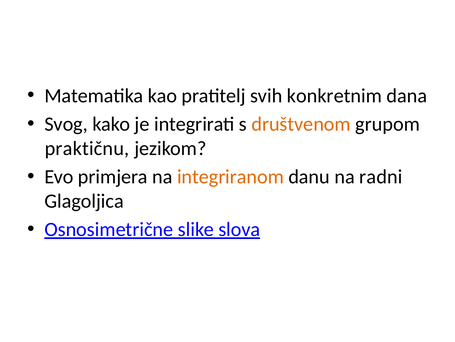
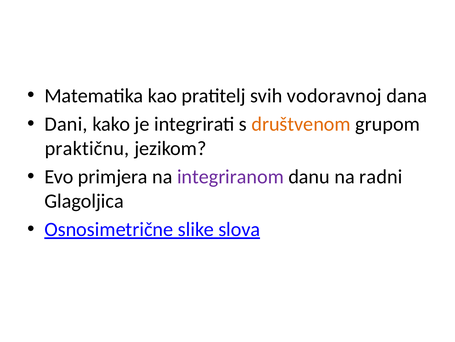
konkretnim: konkretnim -> vodoravnoj (334, 95)
Svog: Svog -> Dani (66, 124)
integriranom colour: orange -> purple (230, 176)
